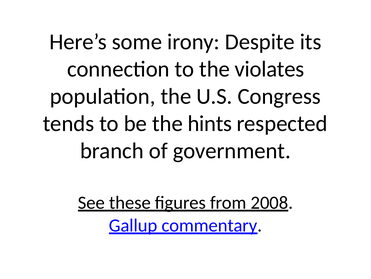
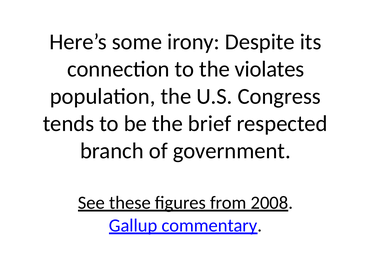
hints: hints -> brief (210, 123)
